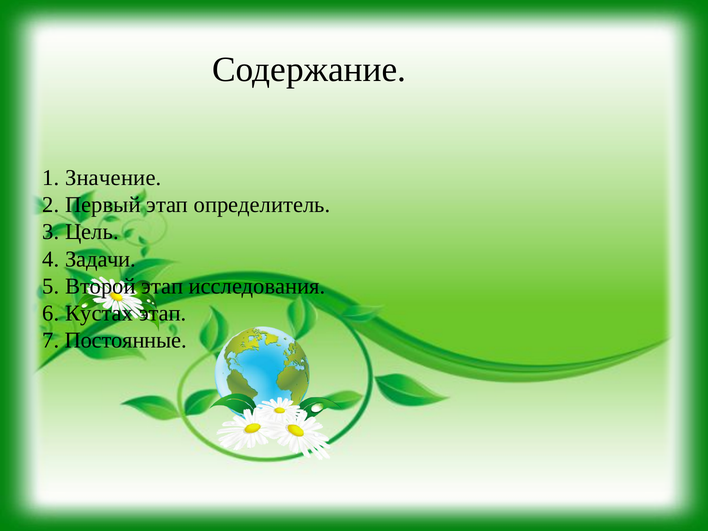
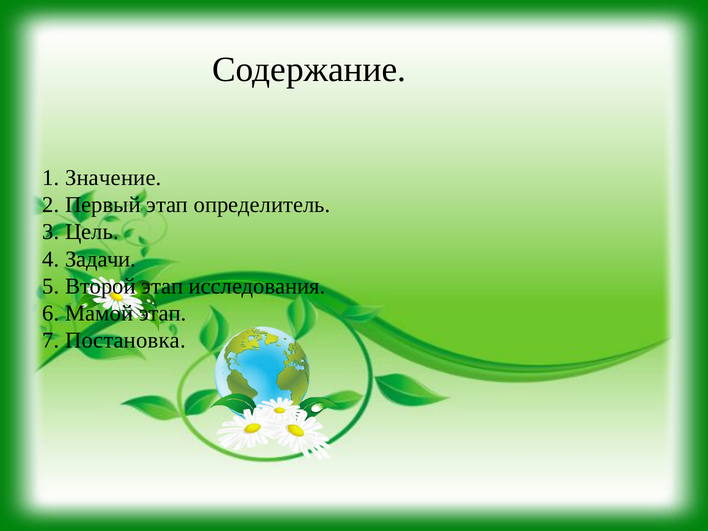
Кустах: Кустах -> Мамой (99, 313)
Постоянные: Постоянные -> Постановка (125, 340)
